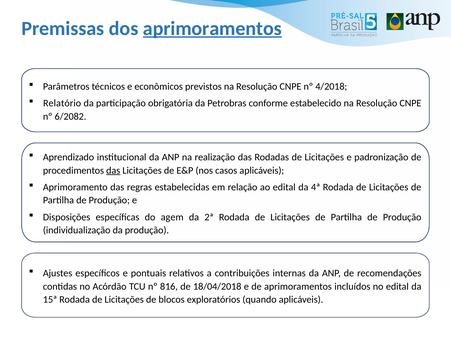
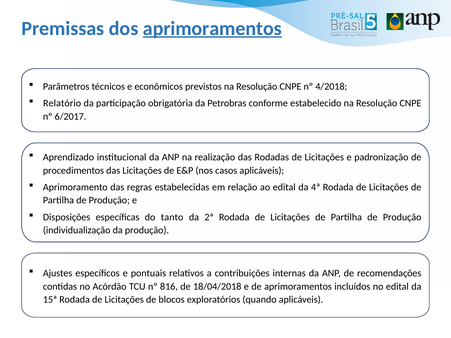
6/2082: 6/2082 -> 6/2017 (70, 117)
das underline: present -> none (113, 171)
agem: agem -> tanto (172, 217)
